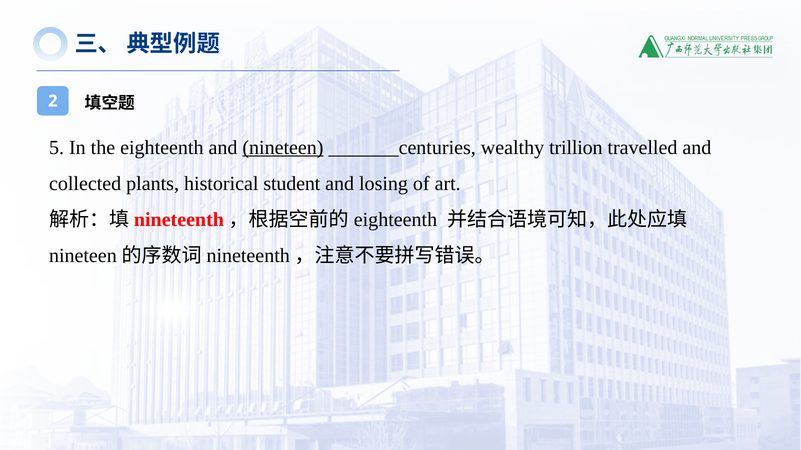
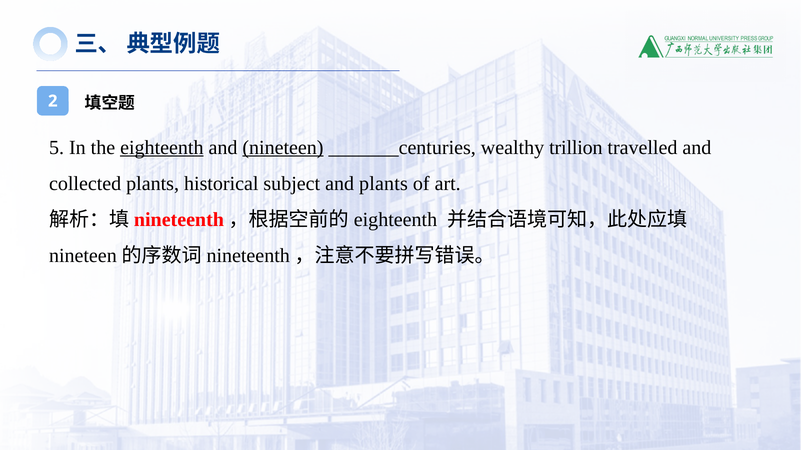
eighteenth underline: none -> present (162, 148)
student: student -> subject (292, 184)
and losing: losing -> plants (383, 184)
